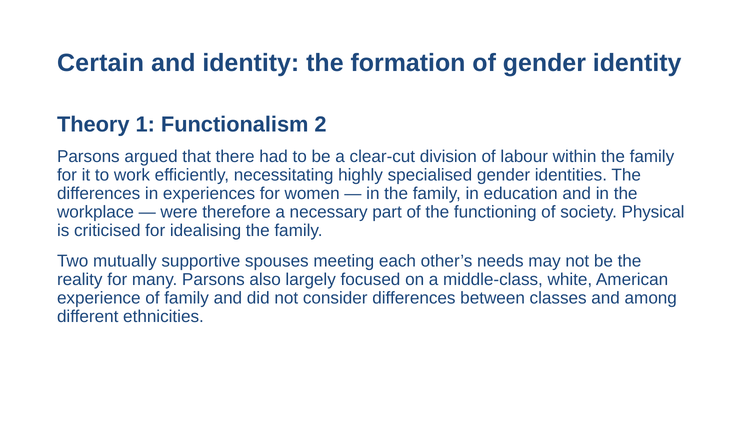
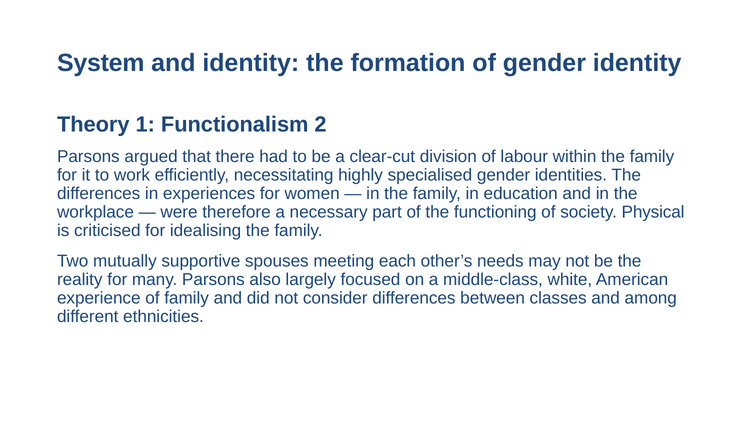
Certain: Certain -> System (101, 63)
